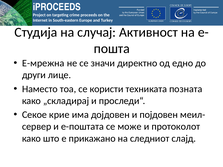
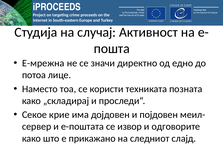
други: други -> потоа (34, 75)
може: може -> извор (130, 127)
протоколот: протоколот -> одговорите (176, 127)
